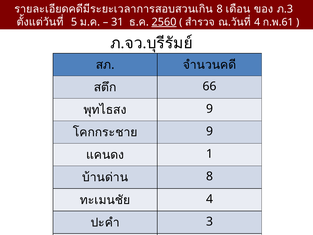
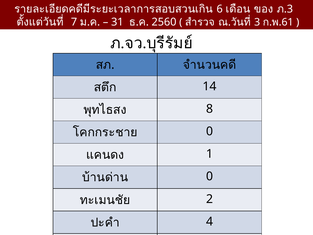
8: 8 -> 6 (220, 9)
5: 5 -> 7 (74, 22)
2560 underline: present -> none (164, 22)
4: 4 -> 3 (257, 22)
66: 66 -> 14 (209, 86)
9: 9 -> 8 (209, 109)
9: 9 -> 0 (209, 131)
8: 8 -> 0 (209, 176)
4: 4 -> 2 (209, 199)
3: 3 -> 4 (209, 221)
